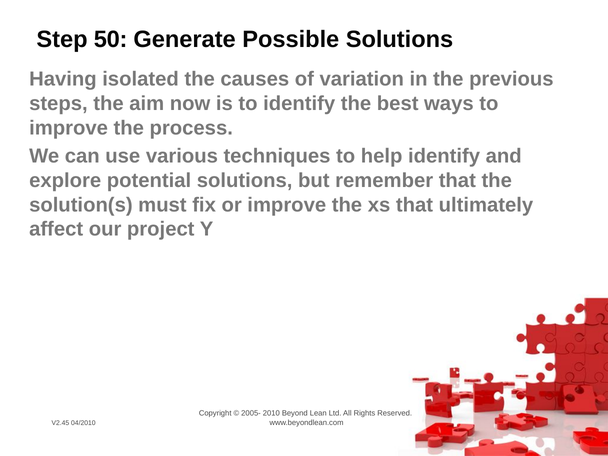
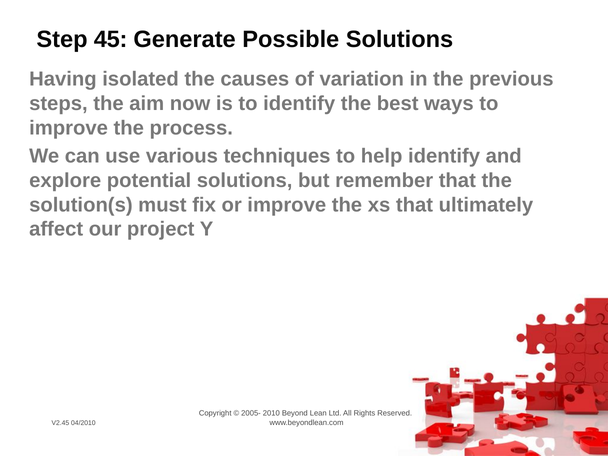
50: 50 -> 45 (111, 40)
